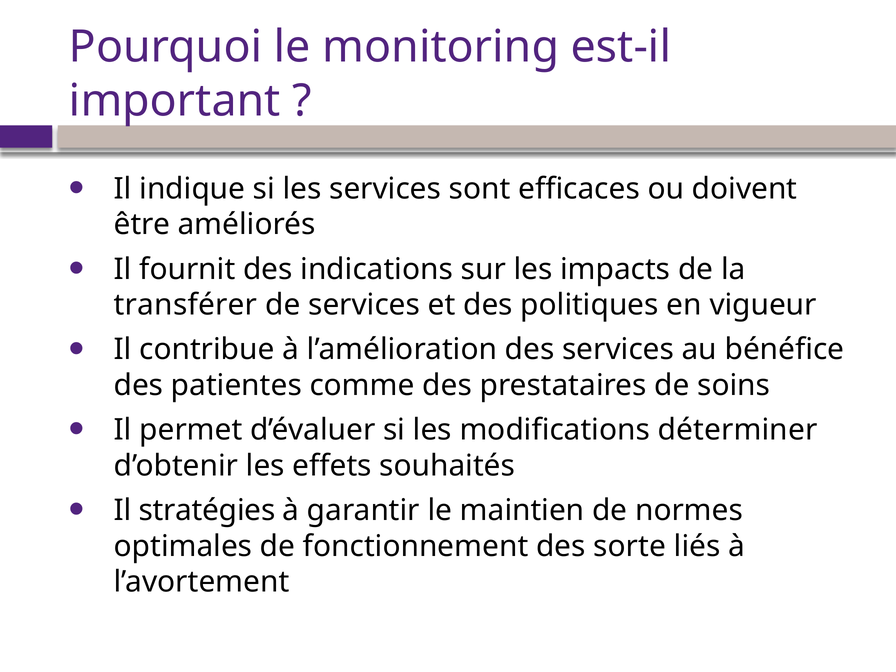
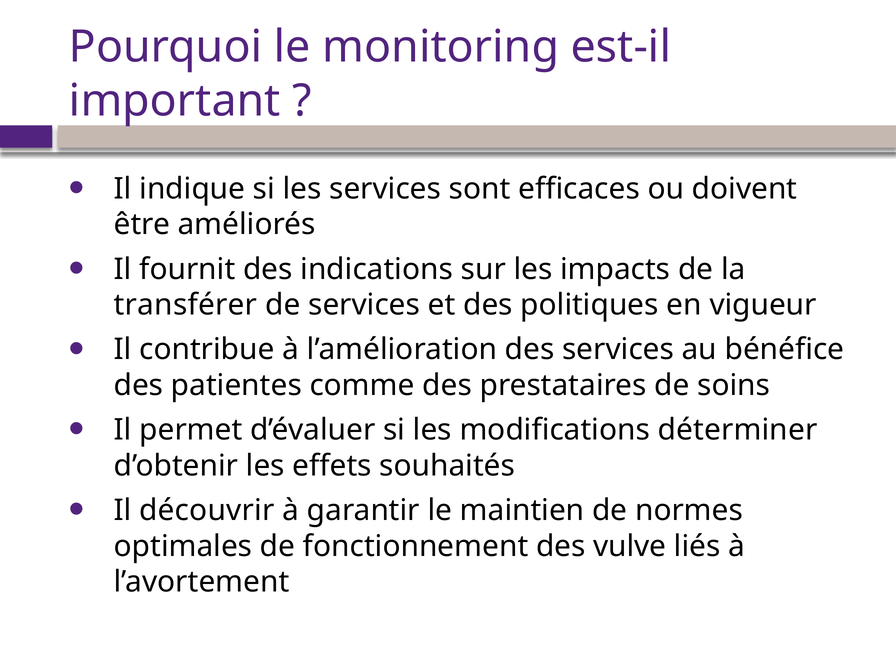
stratégies: stratégies -> découvrir (207, 510)
sorte: sorte -> vulve (630, 546)
